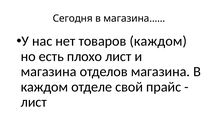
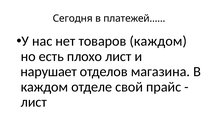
магазина……: магазина…… -> платежей…… (134, 18)
магазина: магазина -> нарушает (49, 71)
